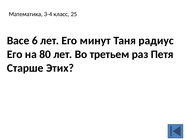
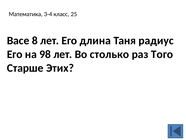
6: 6 -> 8 (35, 40)
минут: минут -> длина (95, 40)
80: 80 -> 98 (45, 54)
третьем: третьем -> столько (109, 54)
Петя: Петя -> Того (162, 54)
